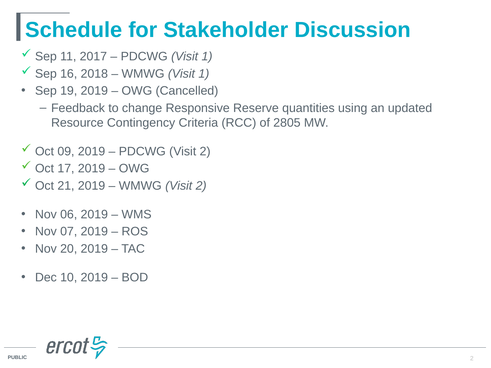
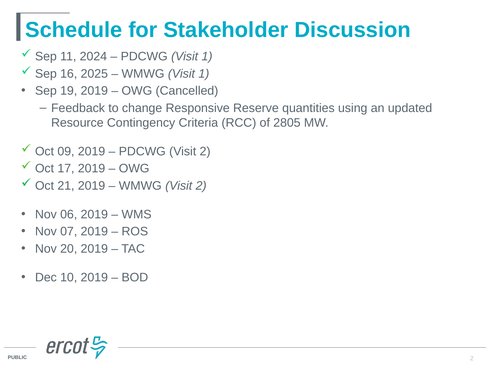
2017: 2017 -> 2024 (93, 57)
2018: 2018 -> 2025 (94, 74)
